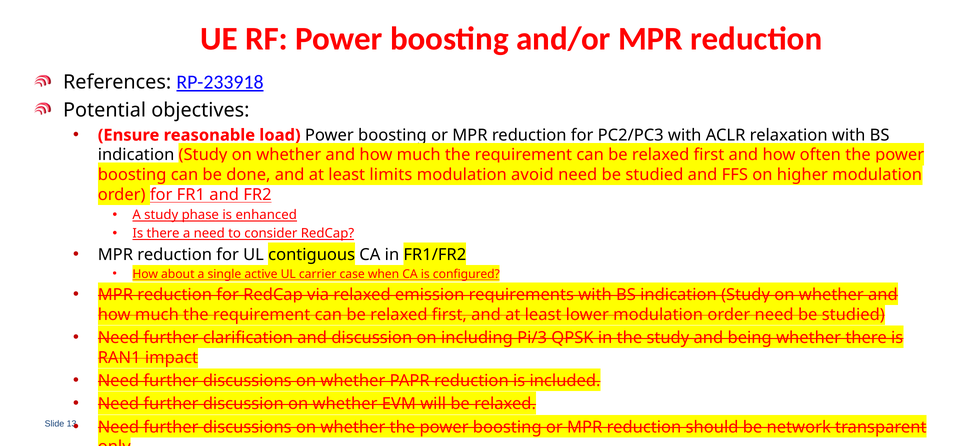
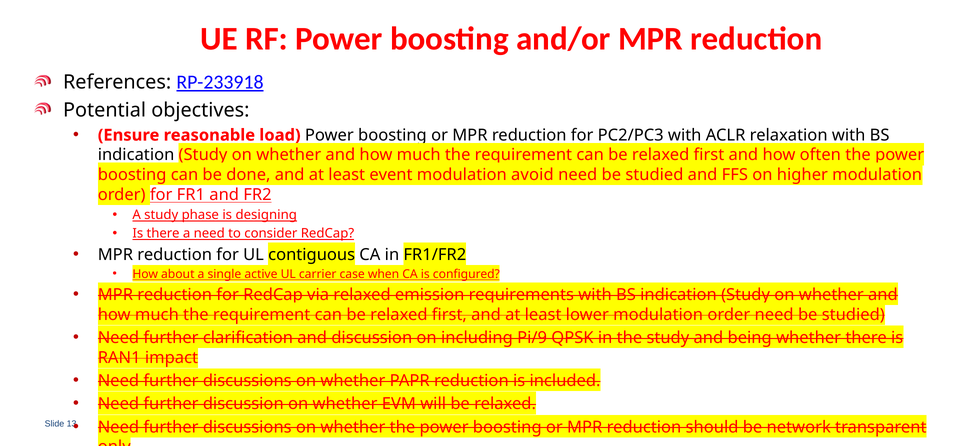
limits: limits -> event (391, 175)
enhanced: enhanced -> designing (266, 215)
Pi/3: Pi/3 -> Pi/9 (532, 338)
